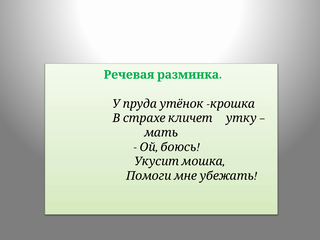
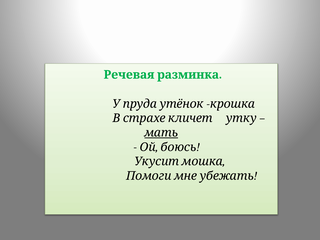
мать underline: none -> present (161, 133)
